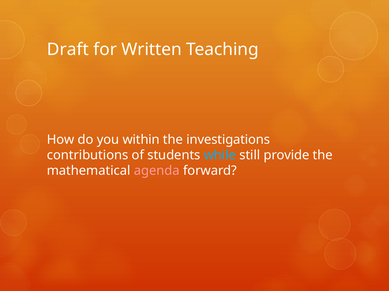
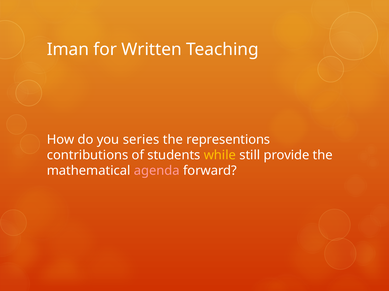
Draft: Draft -> Iman (68, 50)
within: within -> series (141, 140)
investigations: investigations -> representions (228, 140)
while colour: light blue -> yellow (220, 156)
